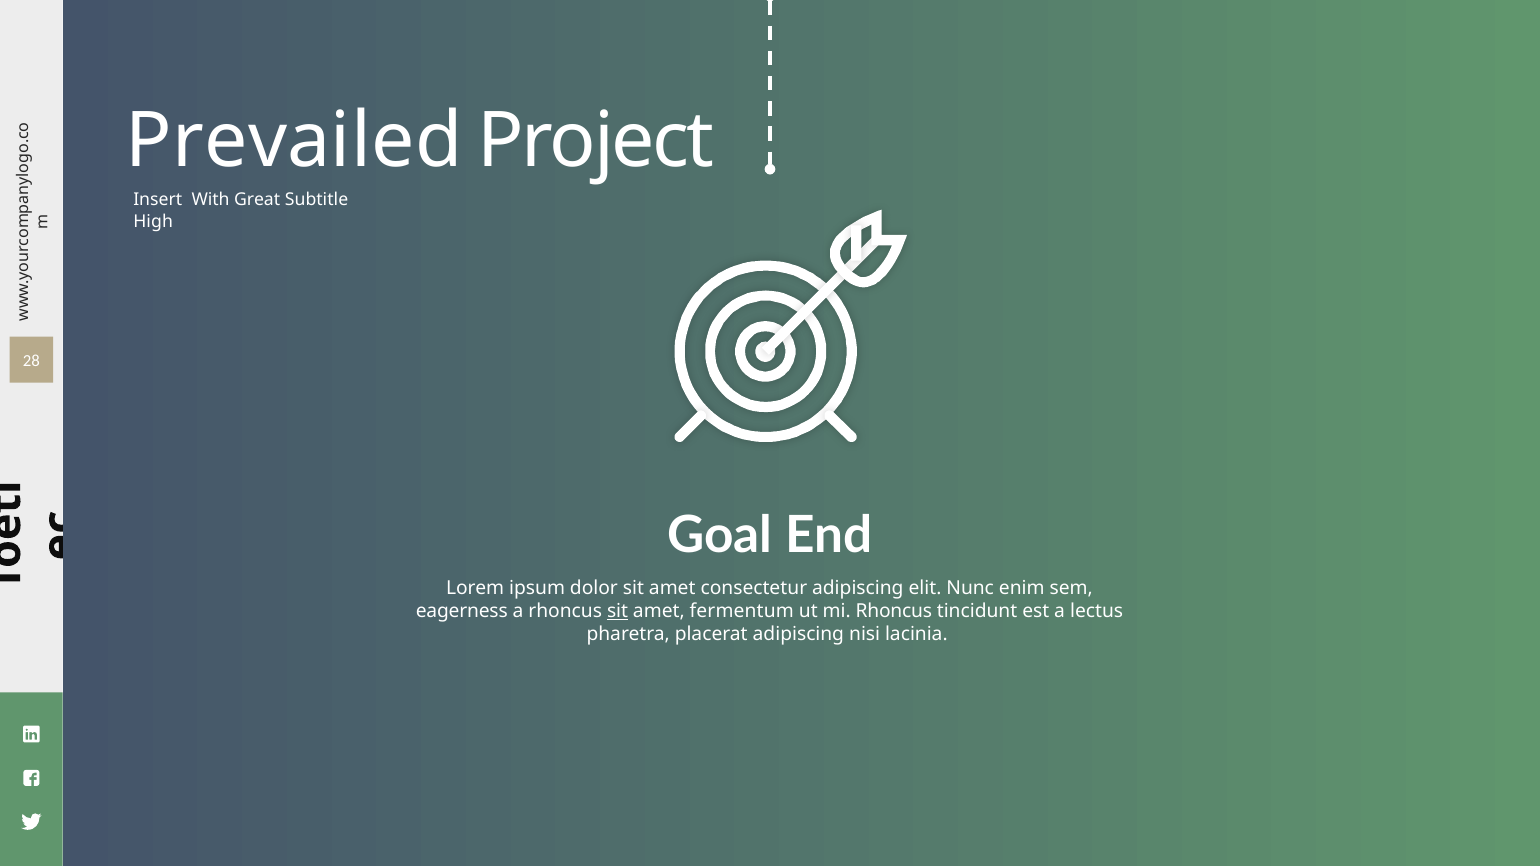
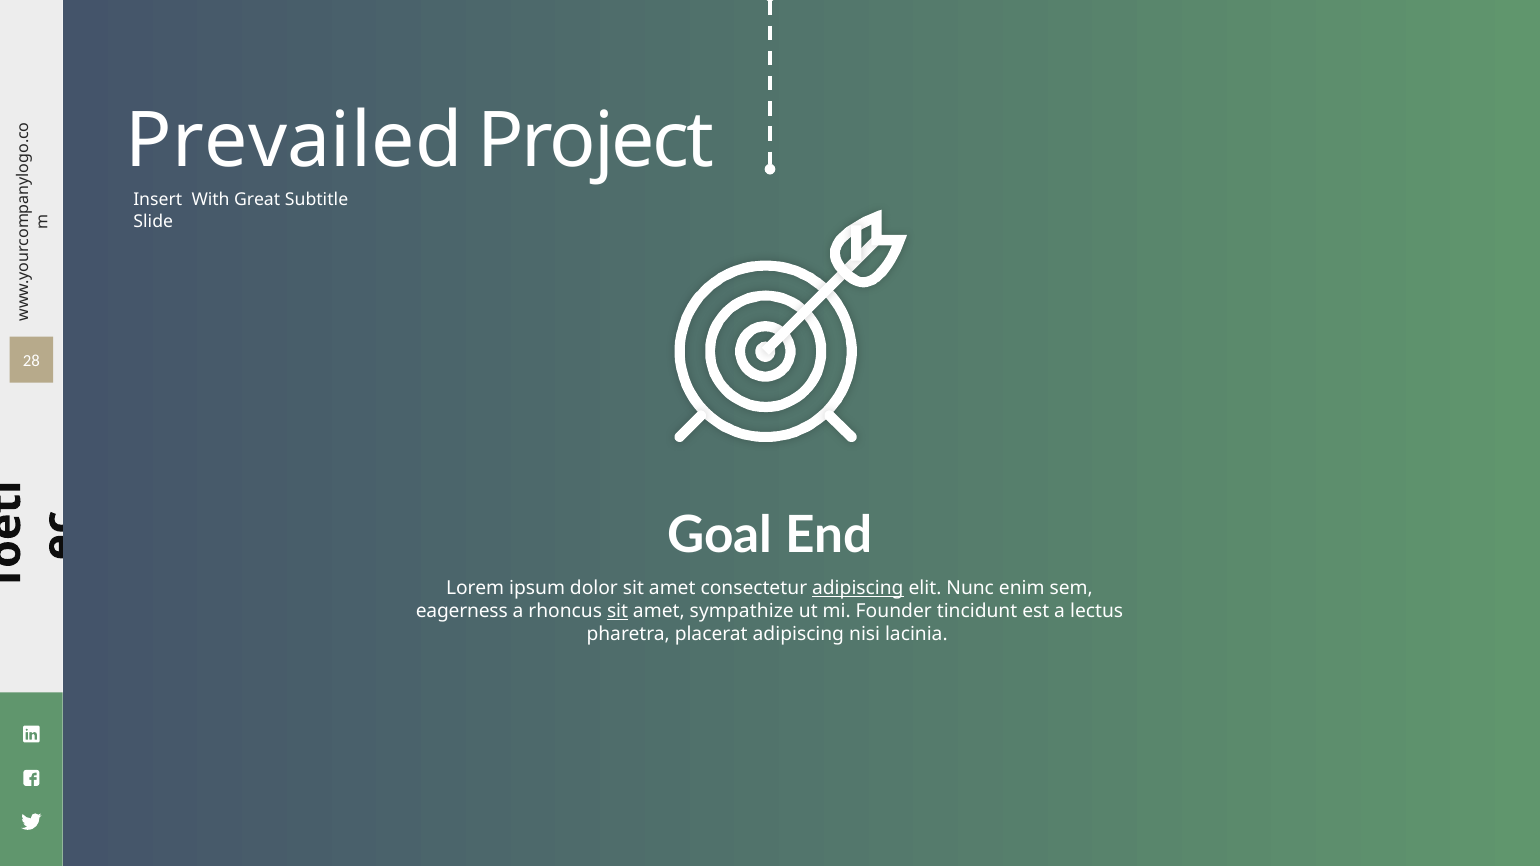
High: High -> Slide (153, 221)
adipiscing underline: none -> present (858, 588)
fermentum: fermentum -> sympathize (742, 611)
mi Rhoncus: Rhoncus -> Founder (894, 611)
